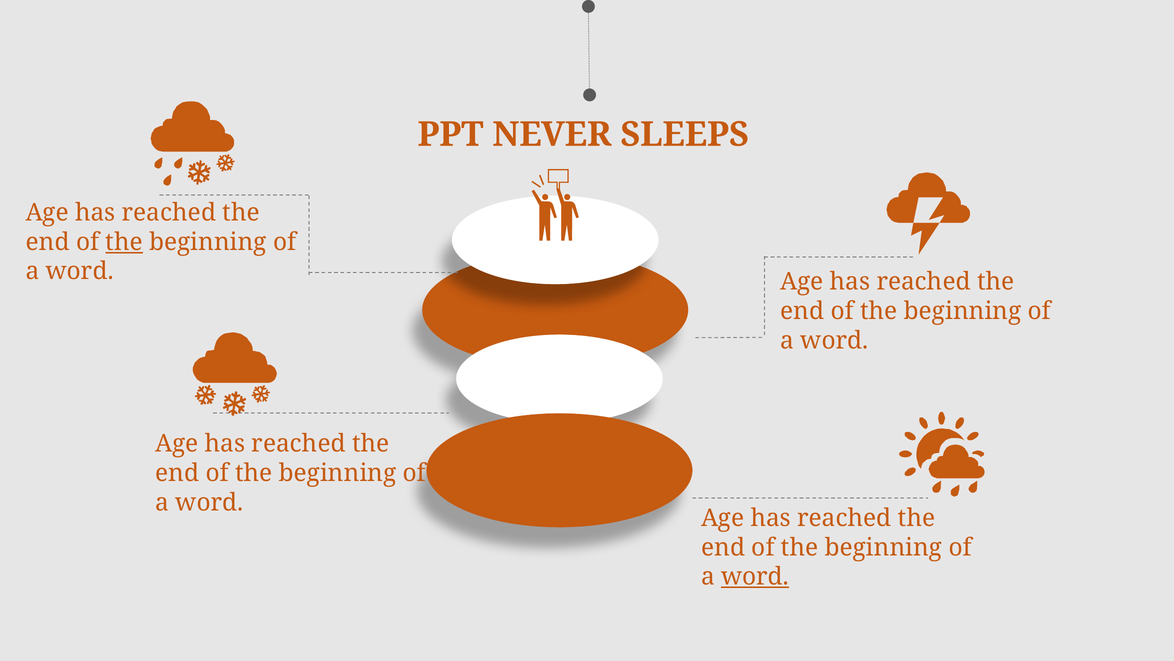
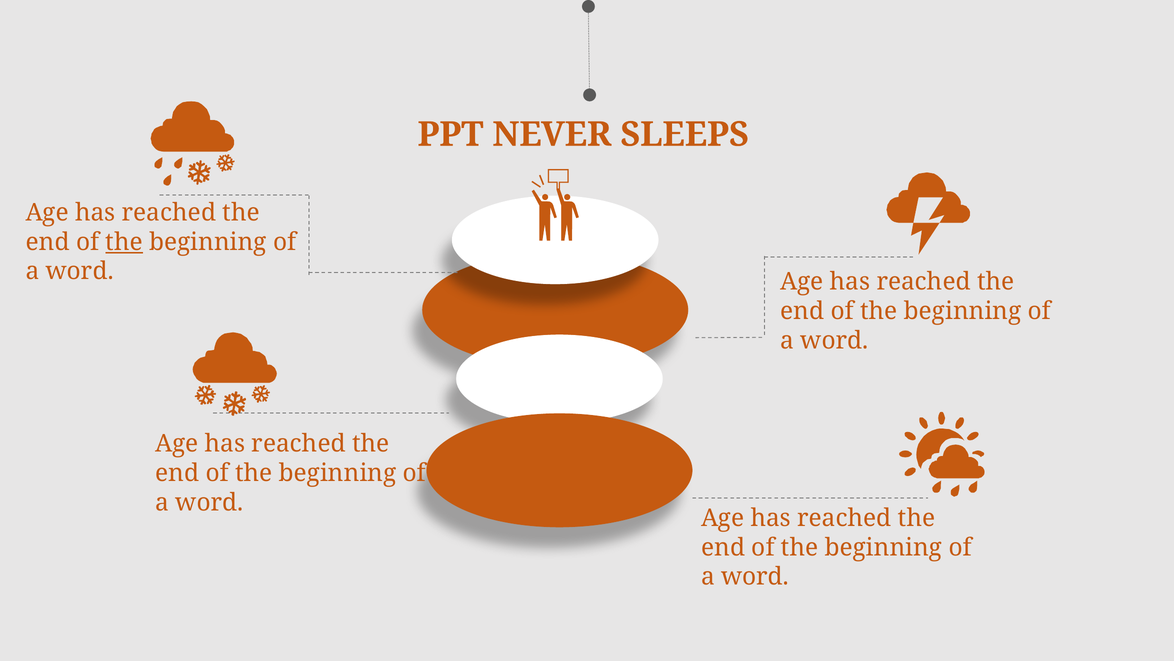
word underline: present -> none (755, 576)
